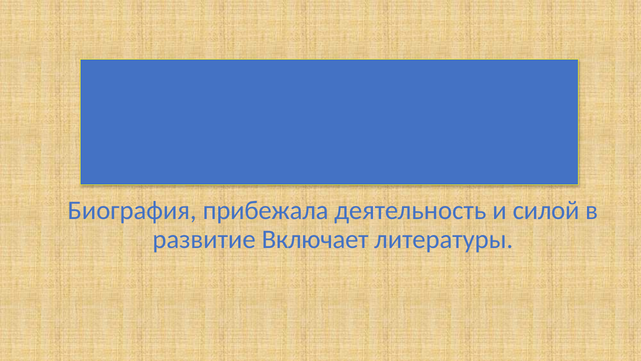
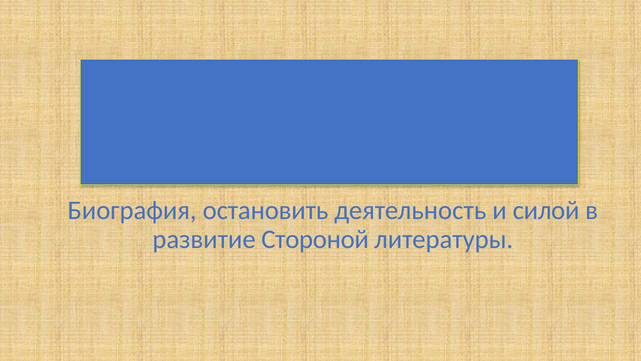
прибежала: прибежала -> остановить (266, 210)
Включает: Включает -> Стороной (315, 239)
